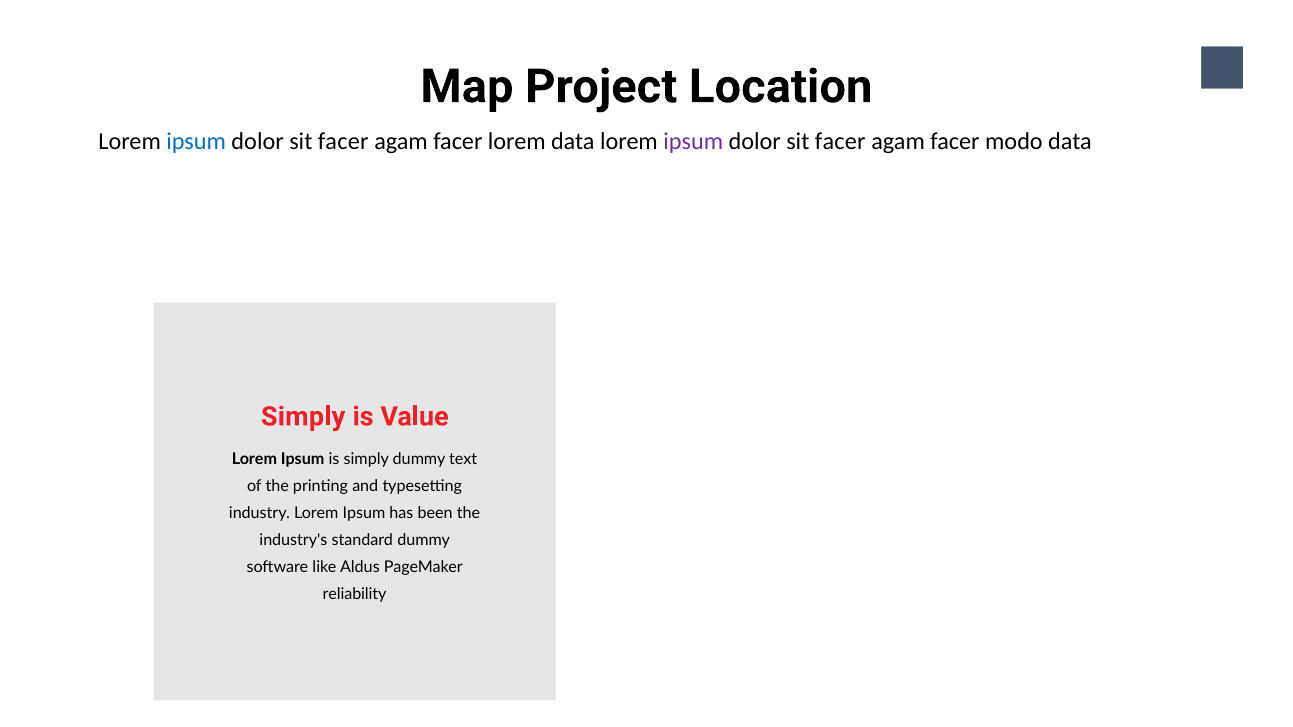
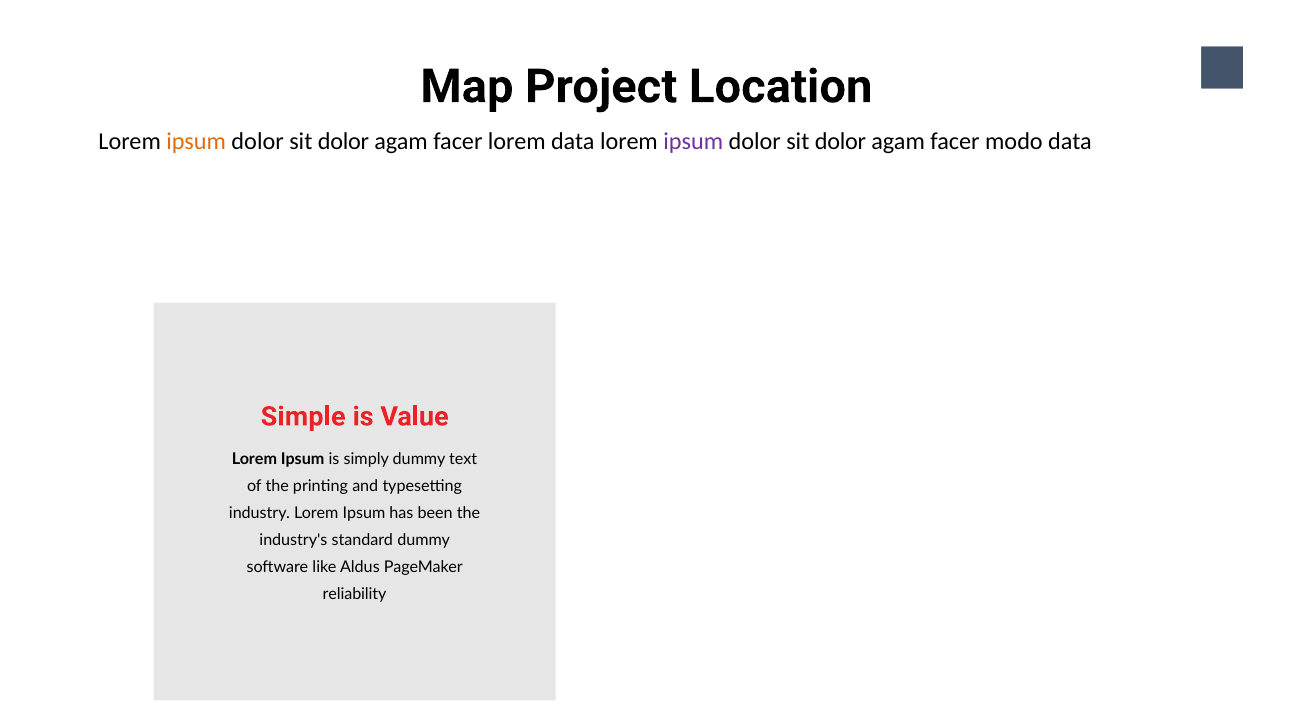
ipsum colour: blue -> orange (196, 141)
facer: facer -> dolor (343, 141)
facer: facer -> dolor (841, 141)
Simply: Simply -> Simple (303, 417)
